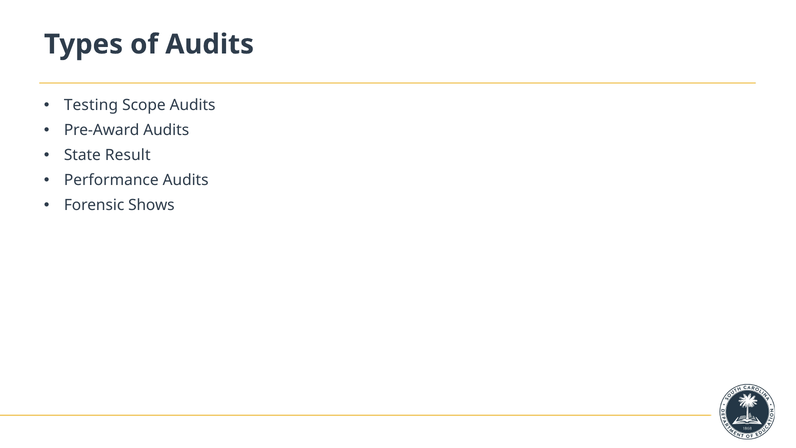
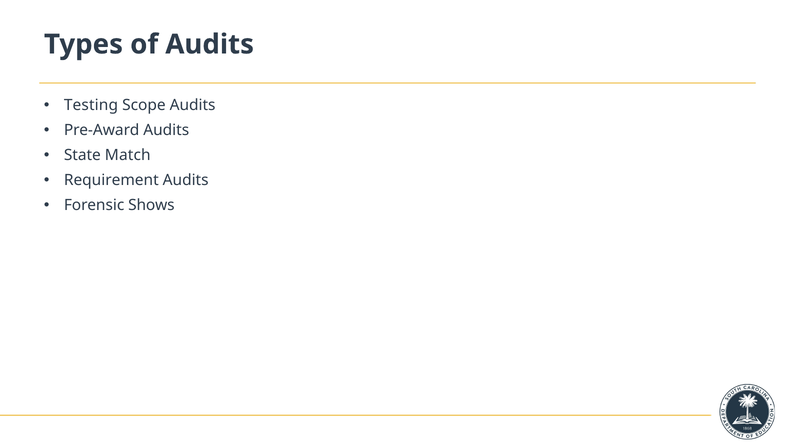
Result: Result -> Match (128, 155)
Performance: Performance -> Requirement (111, 180)
